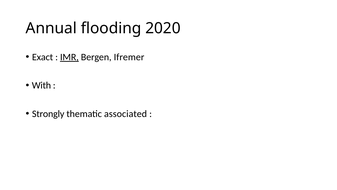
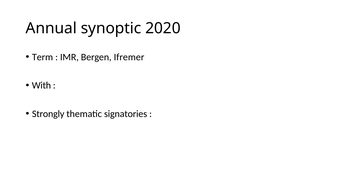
flooding: flooding -> synoptic (111, 28)
Exact: Exact -> Term (43, 57)
IMR underline: present -> none (69, 57)
associated: associated -> signatories (126, 113)
